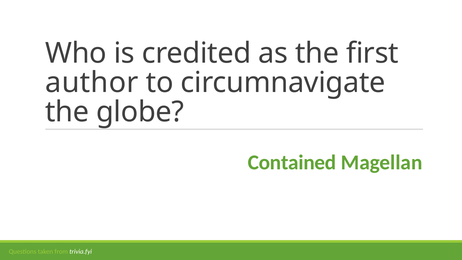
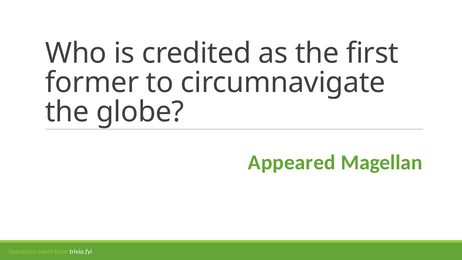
author: author -> former (92, 83)
Contained: Contained -> Appeared (292, 162)
